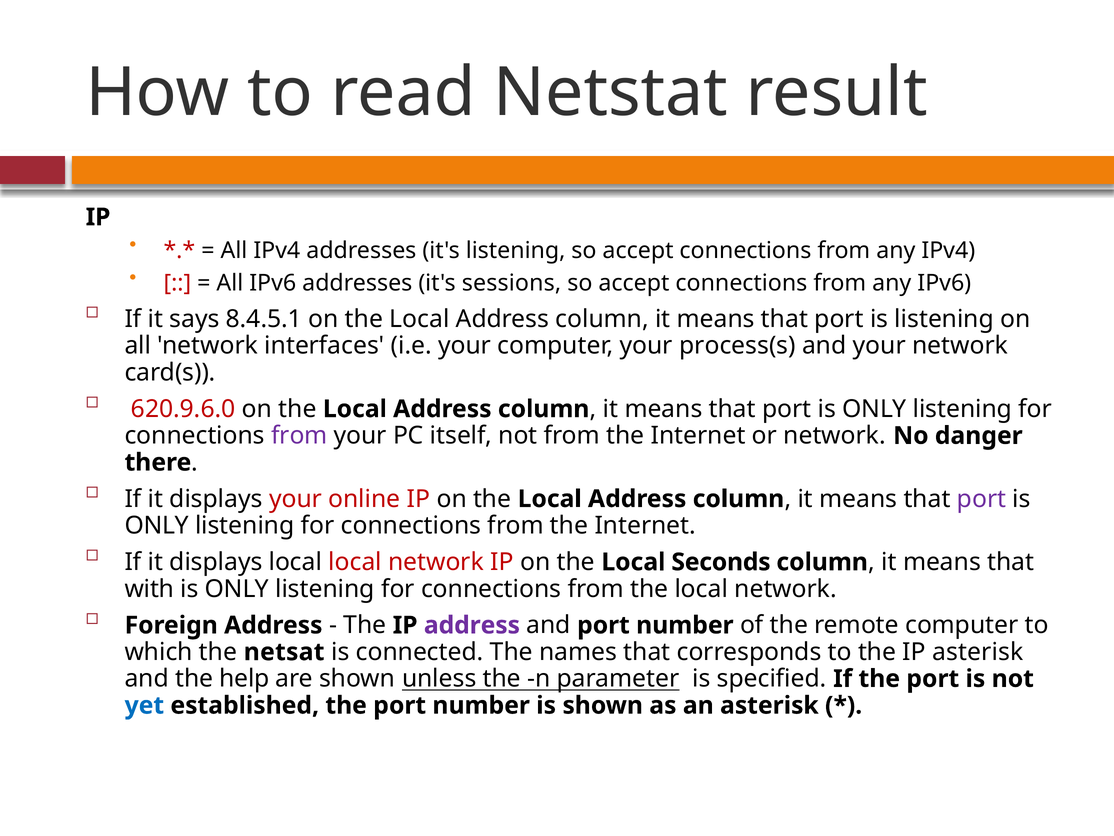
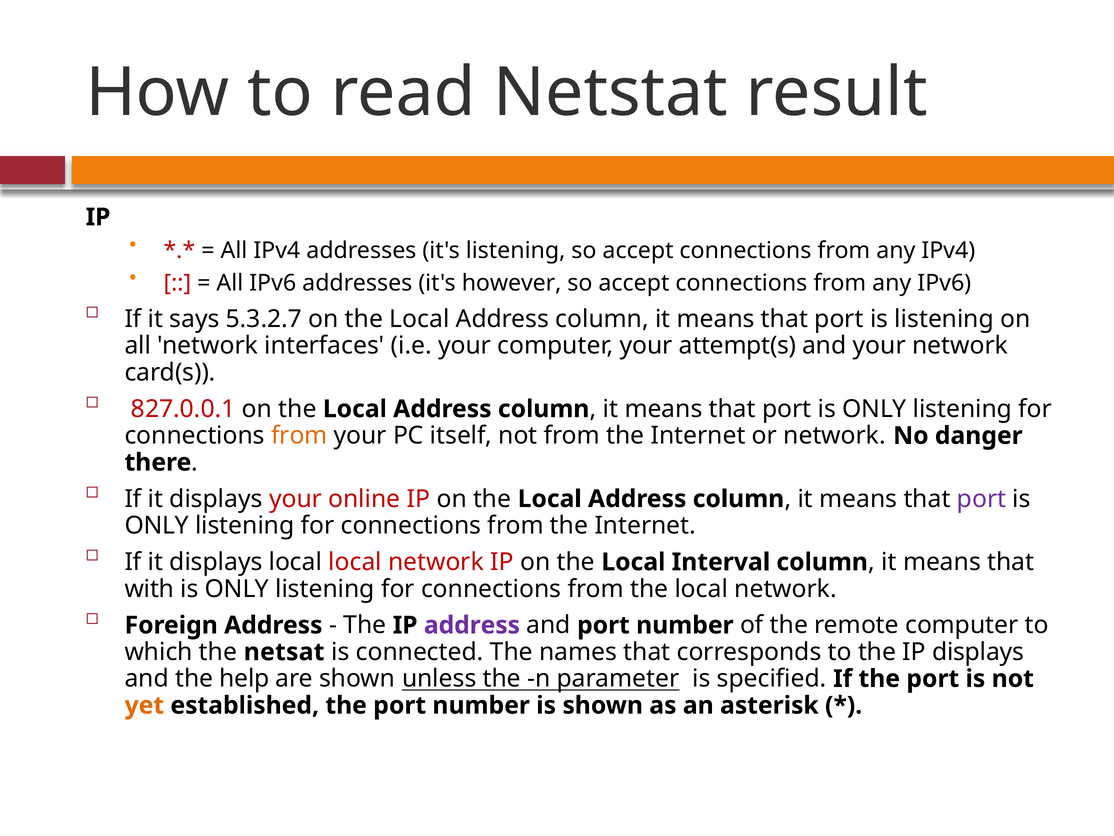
sessions: sessions -> however (512, 283)
8.4.5.1: 8.4.5.1 -> 5.3.2.7 (264, 319)
process(s: process(s -> attempt(s (738, 346)
620.9.6.0: 620.9.6.0 -> 827.0.0.1 (183, 409)
from colour: purple -> orange (299, 435)
Seconds: Seconds -> Interval (721, 562)
IP asterisk: asterisk -> displays (978, 652)
yet colour: blue -> orange (144, 705)
